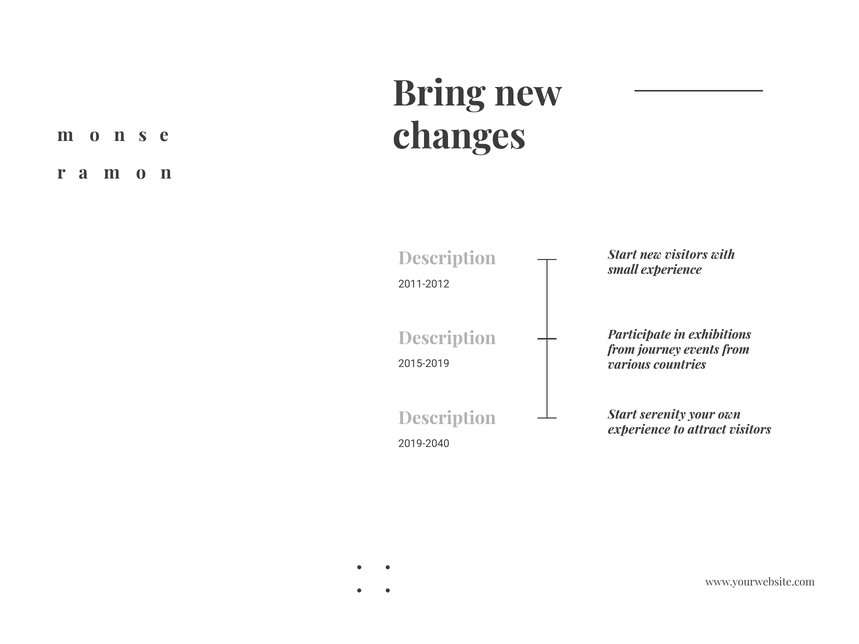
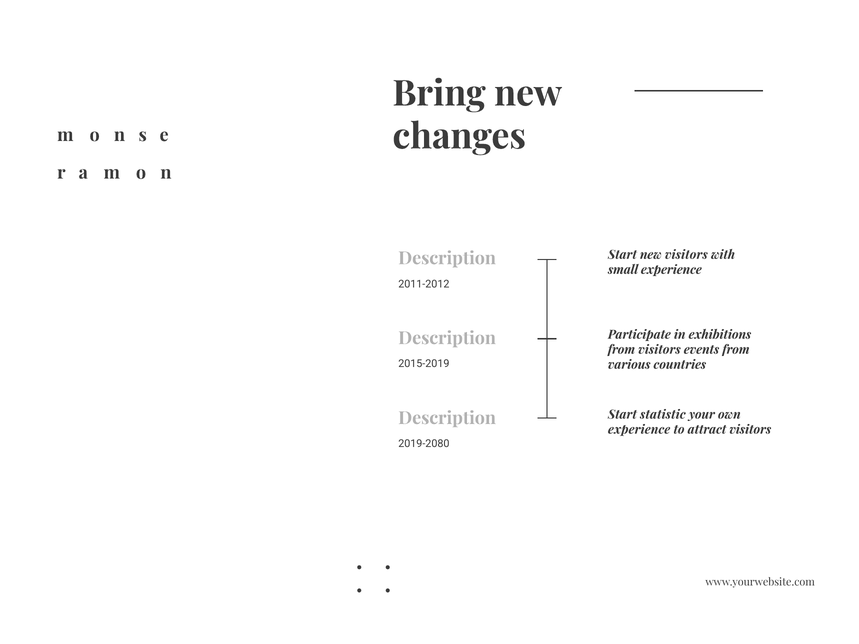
from journey: journey -> visitors (659, 350)
serenity: serenity -> statistic (663, 415)
2019-2040: 2019-2040 -> 2019-2080 (424, 444)
